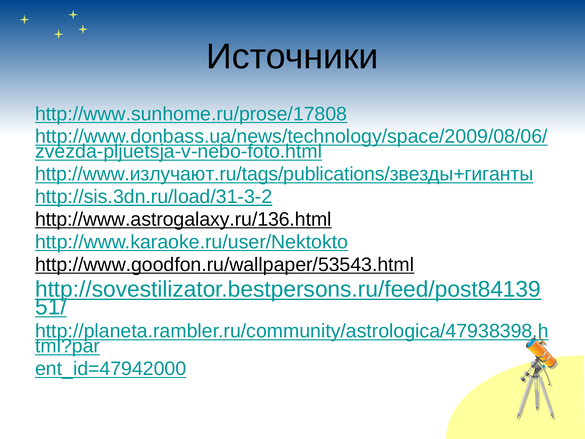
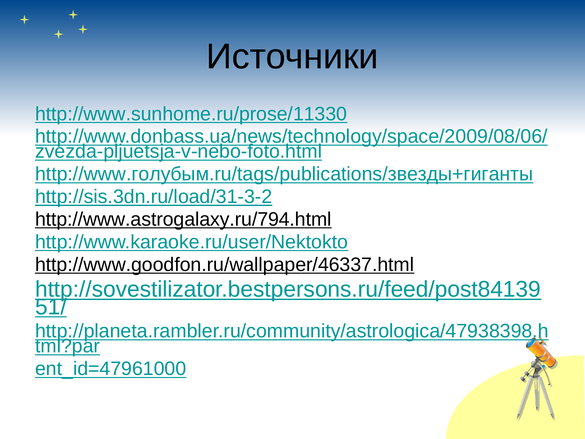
http://www.sunhome.ru/prose/17808: http://www.sunhome.ru/prose/17808 -> http://www.sunhome.ru/prose/11330 (191, 114)
http://www.излучают.ru/tags/publications/звезды+гиганты: http://www.излучают.ru/tags/publications/звезды+гиганты -> http://www.голубым.ru/tags/publications/звезды+гиганты (284, 174)
http://www.astrogalaxy.ru/136.html: http://www.astrogalaxy.ru/136.html -> http://www.astrogalaxy.ru/794.html (183, 219)
http://www.goodfon.ru/wallpaper/53543.html: http://www.goodfon.ru/wallpaper/53543.html -> http://www.goodfon.ru/wallpaper/46337.html (225, 265)
ent_id=47942000: ent_id=47942000 -> ent_id=47961000 (111, 369)
